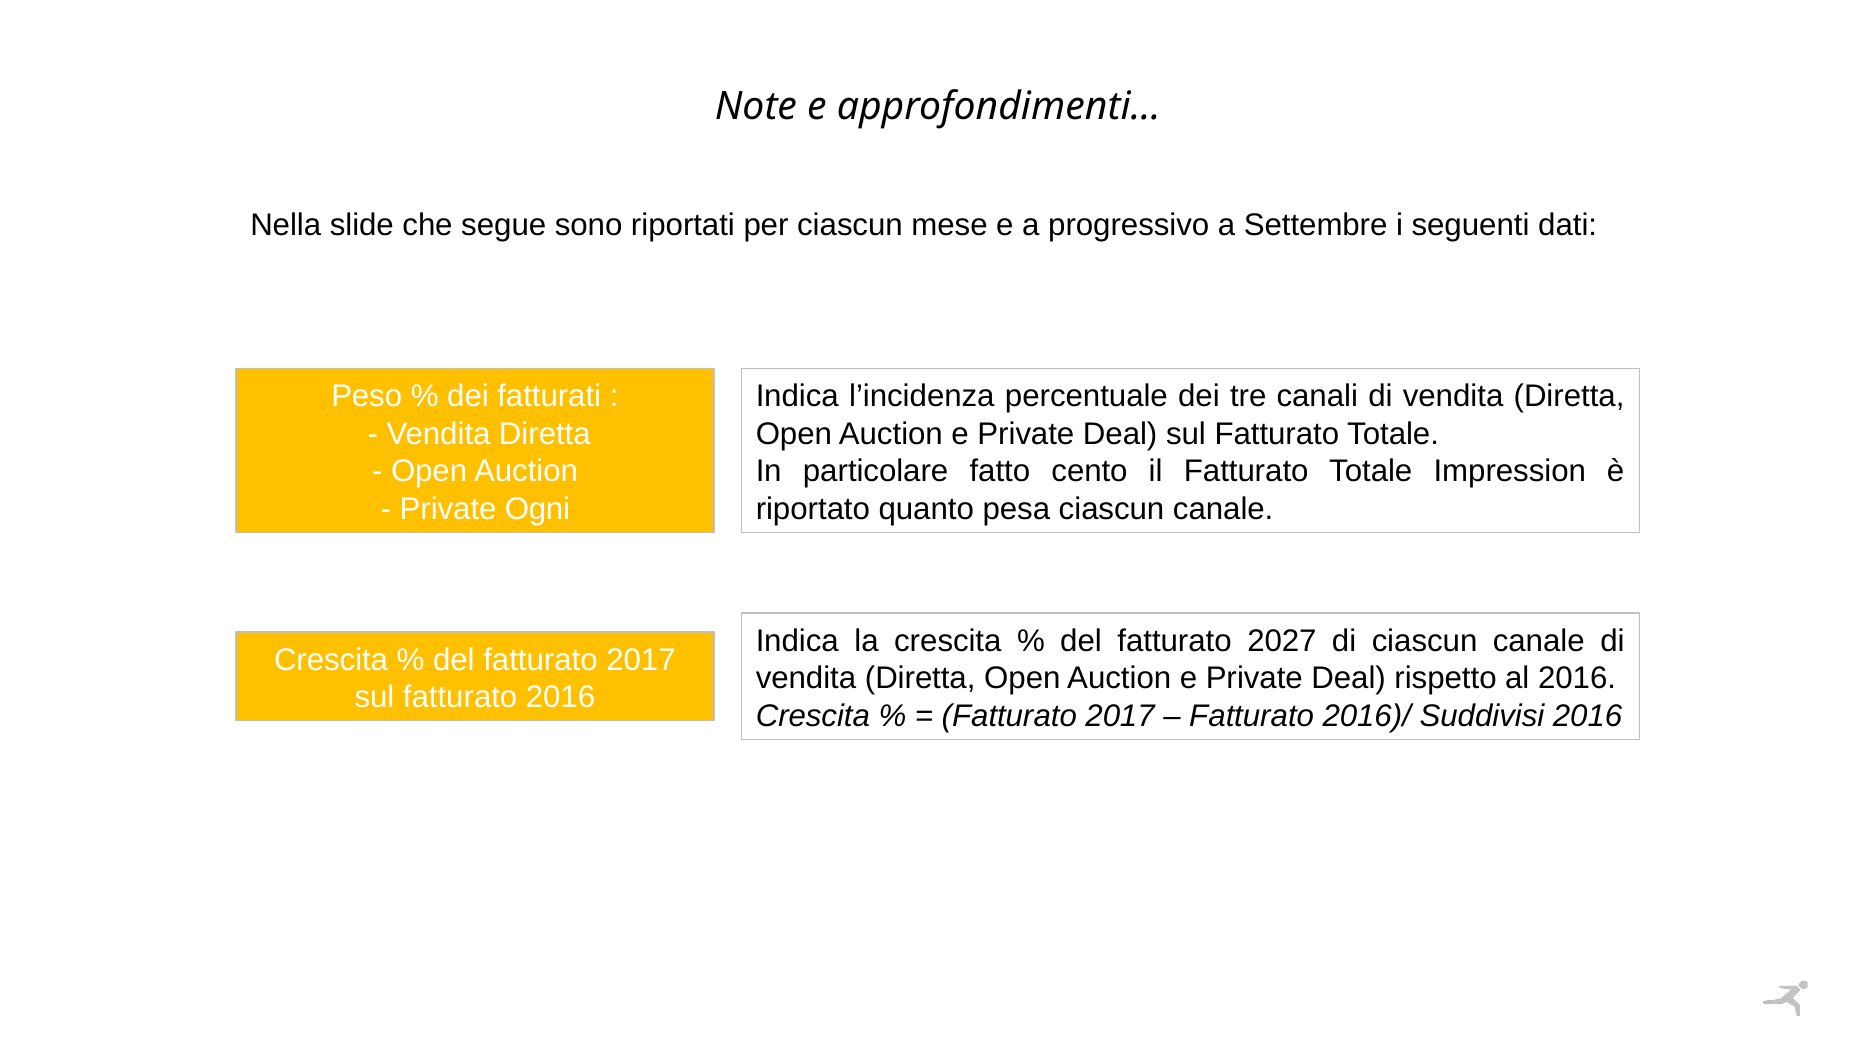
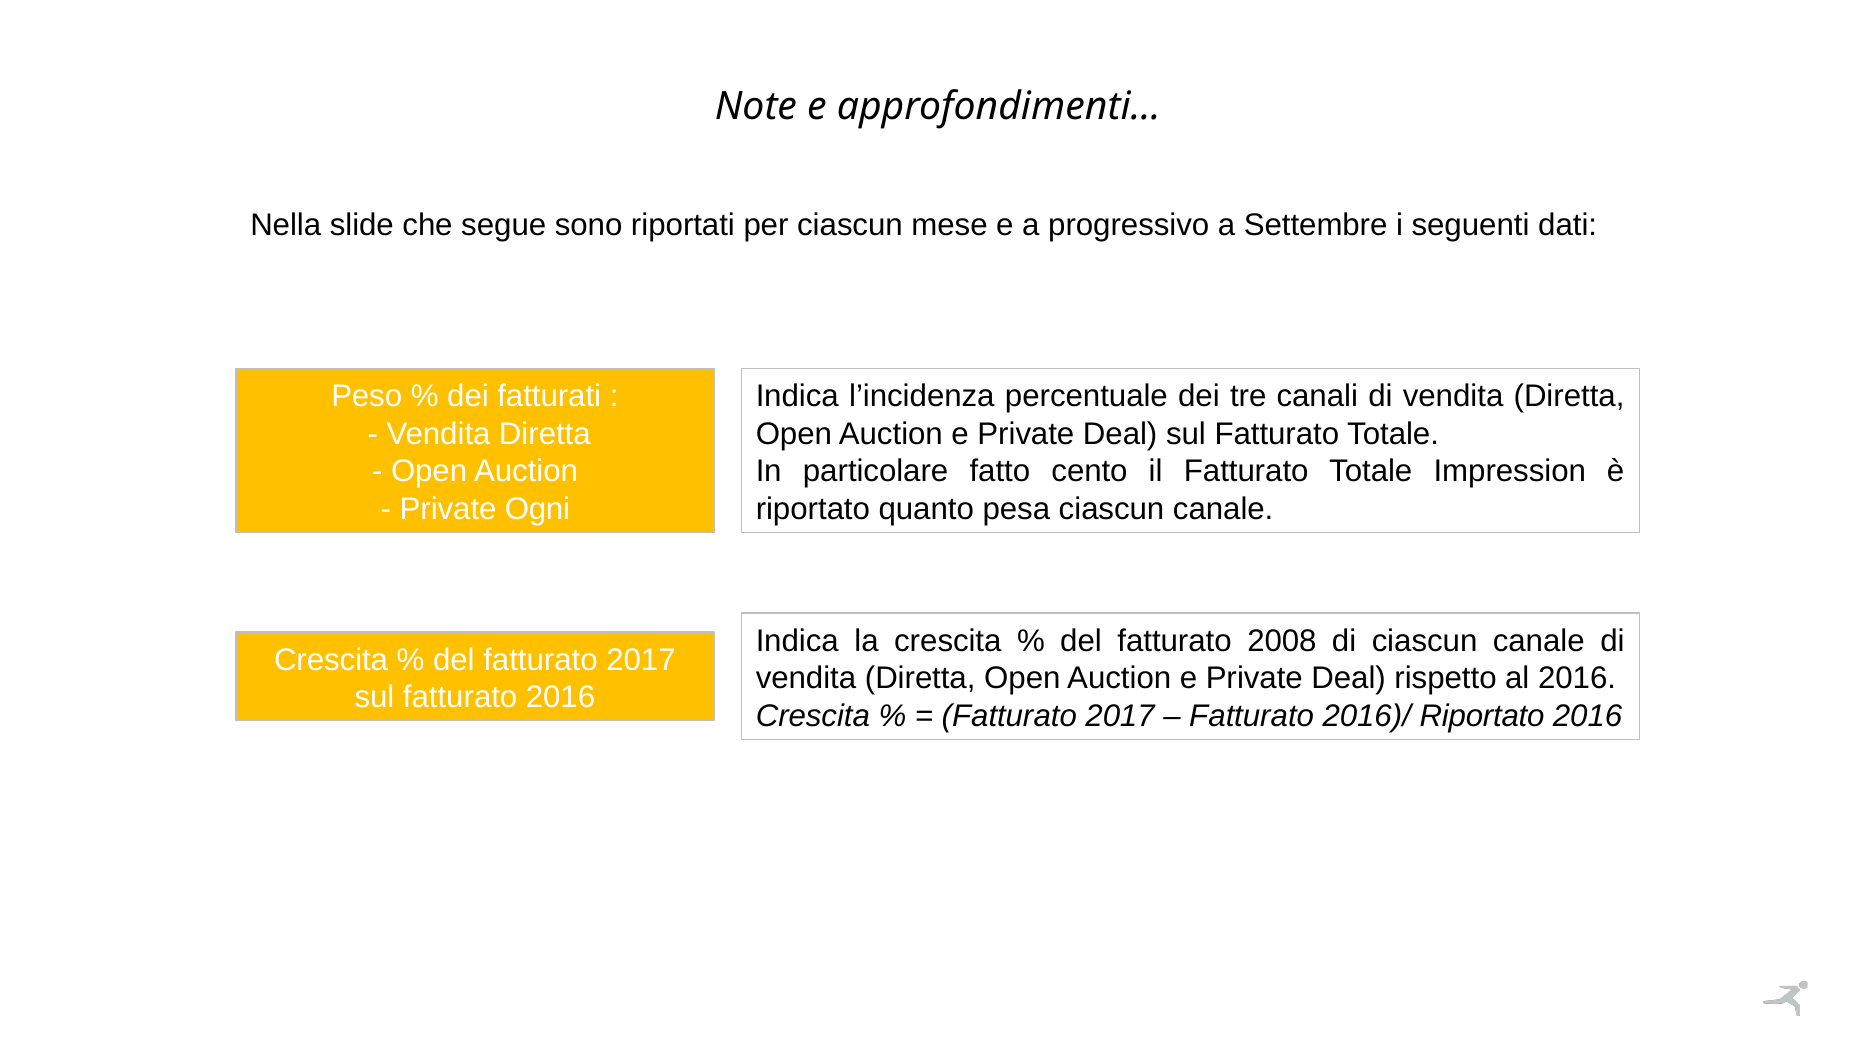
2027: 2027 -> 2008 (1282, 641)
2016)/ Suddivisi: Suddivisi -> Riportato (1482, 716)
